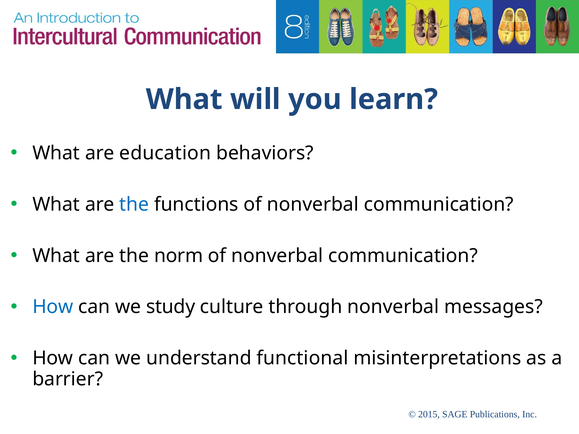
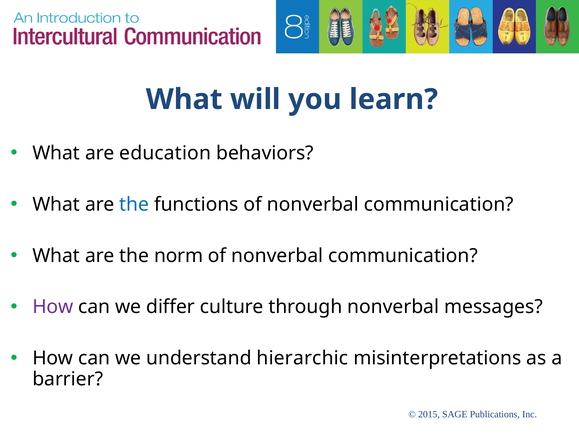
How colour: blue -> purple (53, 307)
study: study -> differ (171, 307)
functional: functional -> hierarchic (302, 358)
